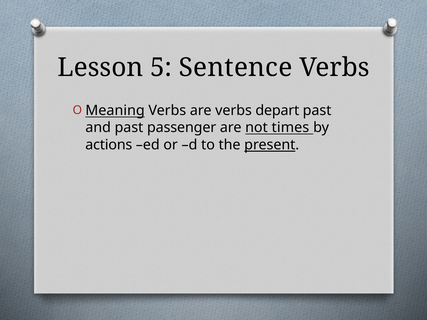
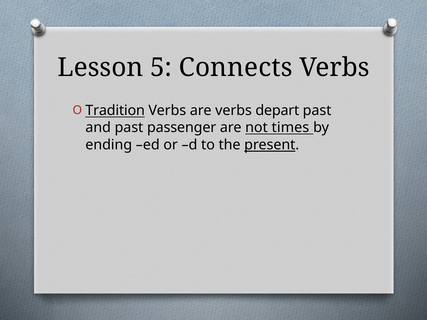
Sentence: Sentence -> Connects (236, 68)
Meaning: Meaning -> Tradition (115, 111)
actions: actions -> ending (109, 145)
